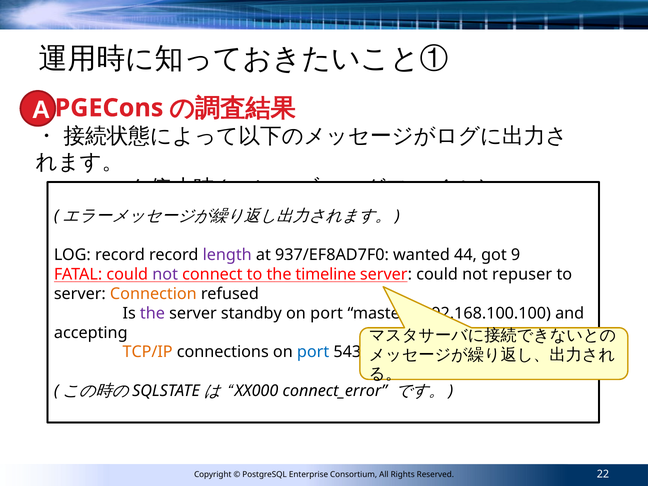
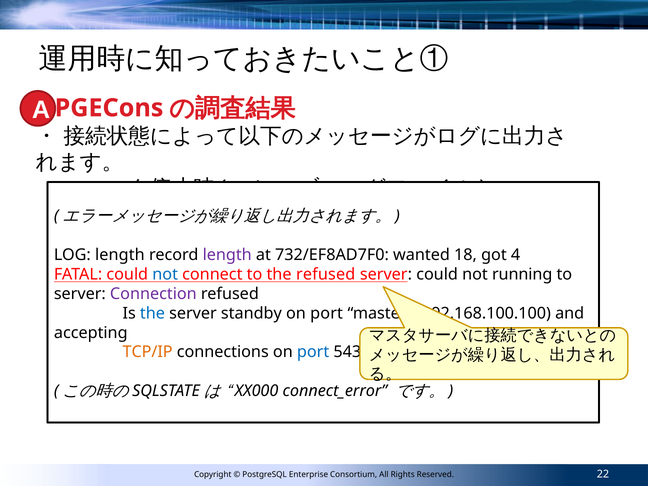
LOG record: record -> length (120, 255)
937/EF8AD7F0: 937/EF8AD7F0 -> 732/EF8AD7F0 (332, 255)
44: 44 -> 18 (466, 255)
9: 9 -> 4 (516, 255)
not colour: purple -> blue (165, 274)
the timeline: timeline -> refused (326, 274)
repuser: repuser -> running (522, 274)
Connection colour: orange -> purple (153, 294)
the colour: purple -> blue (152, 313)
